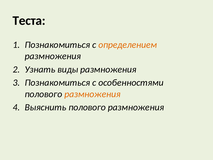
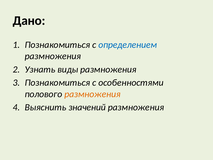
Теста: Теста -> Дано (29, 21)
определением colour: orange -> blue (128, 45)
Выяснить полового: полового -> значений (87, 107)
